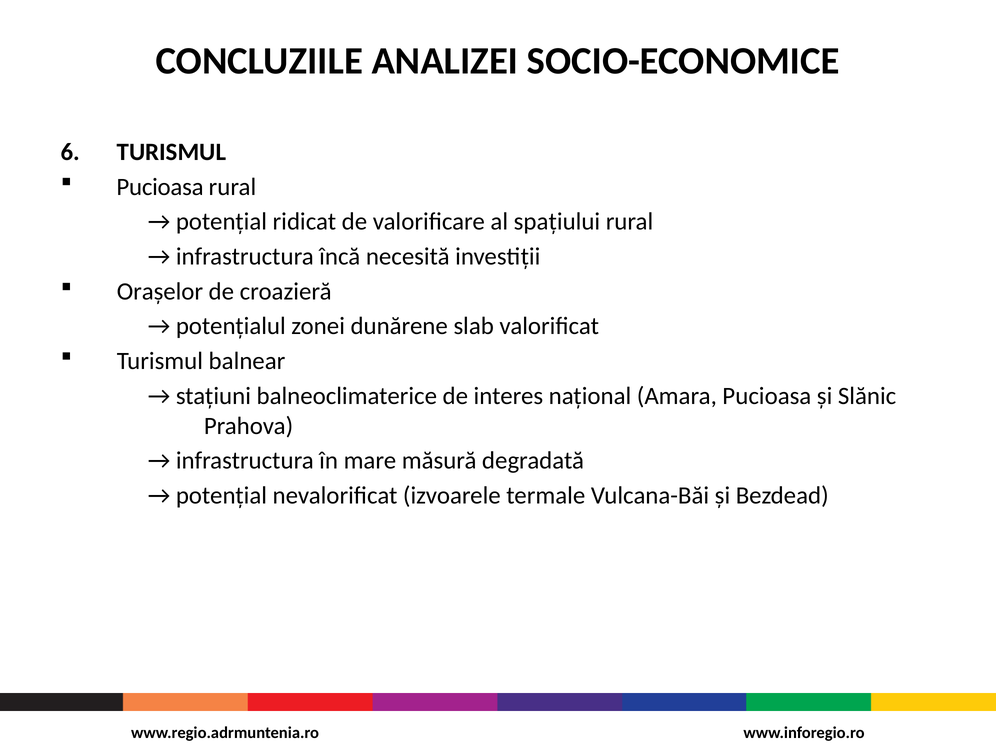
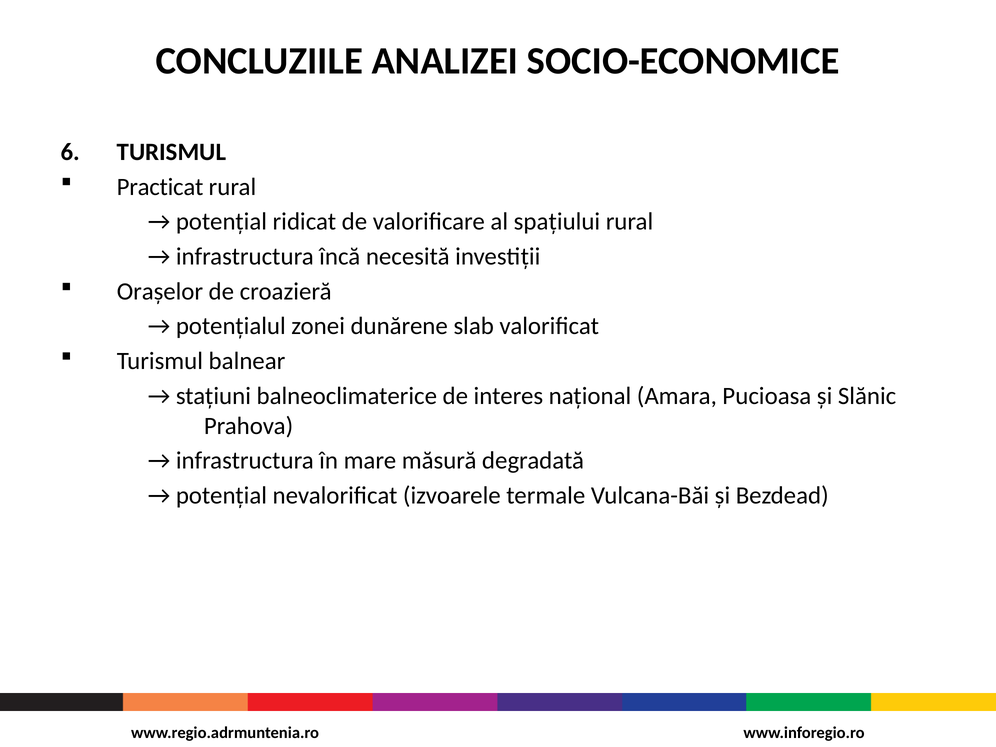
Pucioasa: Pucioasa -> Practicat (160, 187)
